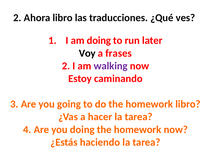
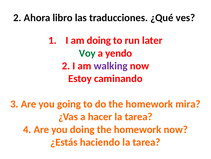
Voy colour: black -> green (87, 53)
frases: frases -> yendo (119, 53)
homework libro: libro -> mira (188, 104)
